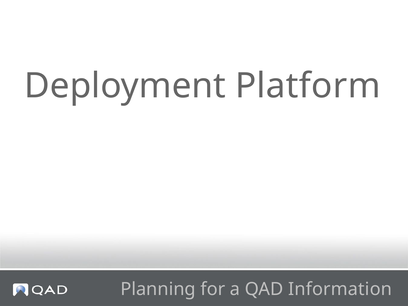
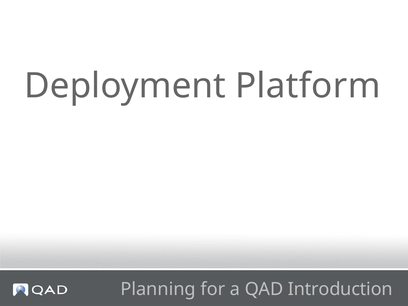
Information: Information -> Introduction (340, 289)
